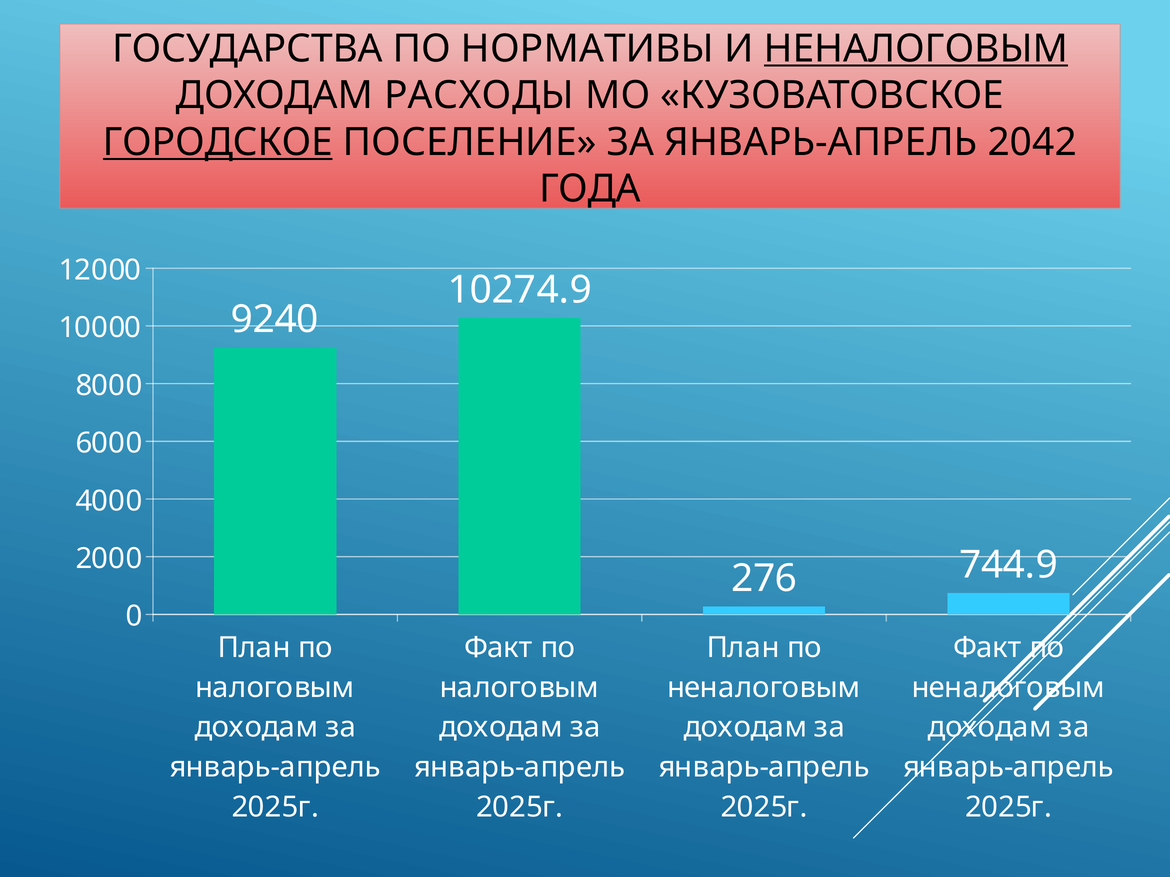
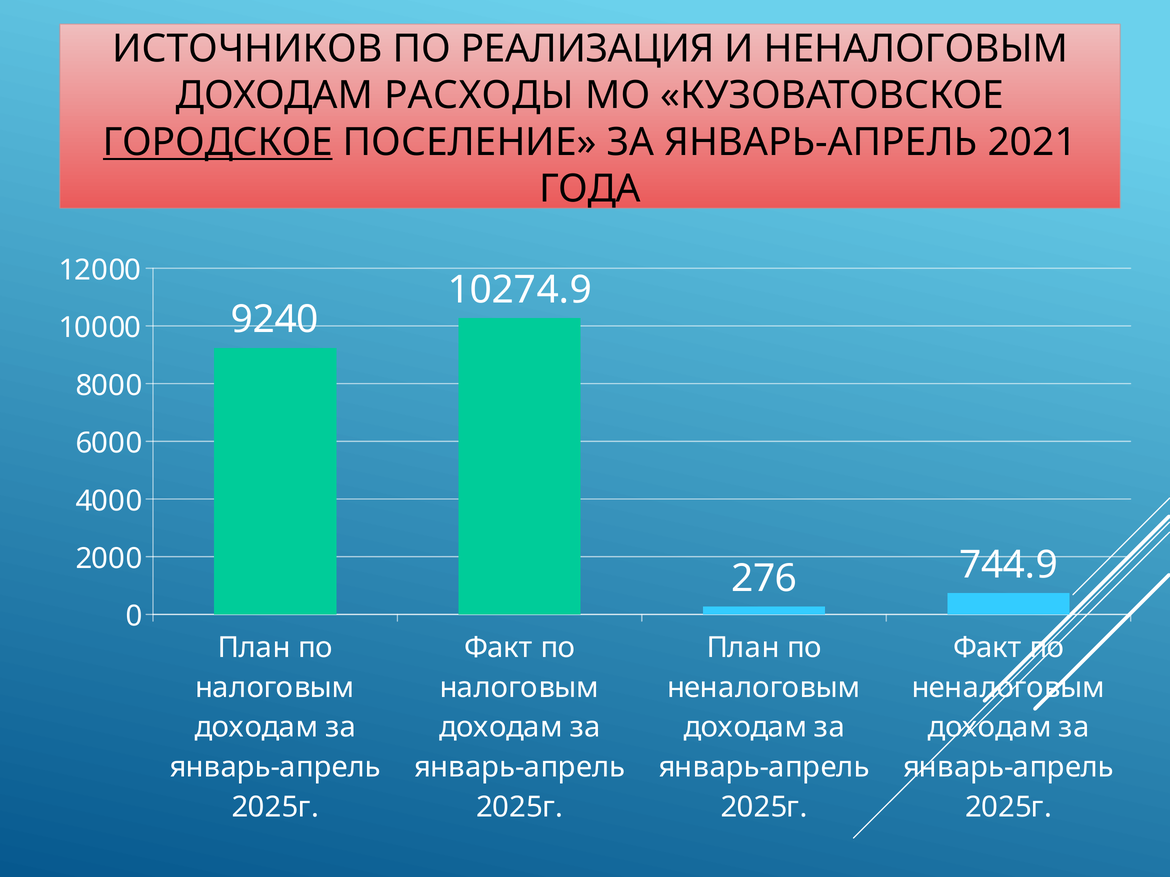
ГОСУДАРСТВА: ГОСУДАРСТВА -> ИСТОЧНИКОВ (247, 49)
НОРМАТИВЫ: НОРМАТИВЫ -> РЕАЛИЗАЦИЯ (588, 49)
НЕНАЛОГОВЫМ underline: present -> none (916, 49)
2042: 2042 -> 2021 (1032, 142)
